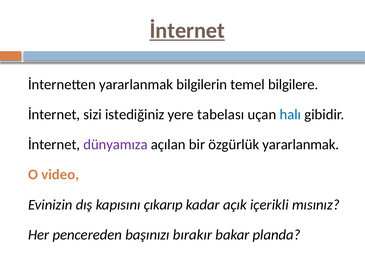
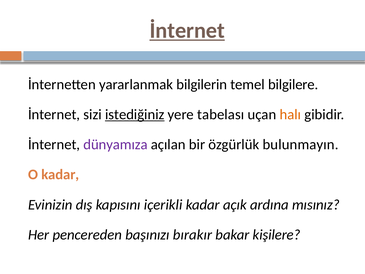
istediğiniz underline: none -> present (135, 114)
halı colour: blue -> orange (290, 114)
özgürlük yararlanmak: yararlanmak -> bulunmayın (301, 144)
O video: video -> kadar (60, 174)
çıkarıp: çıkarıp -> içerikli (163, 204)
içerikli: içerikli -> ardına (269, 204)
planda: planda -> kişilere (277, 235)
